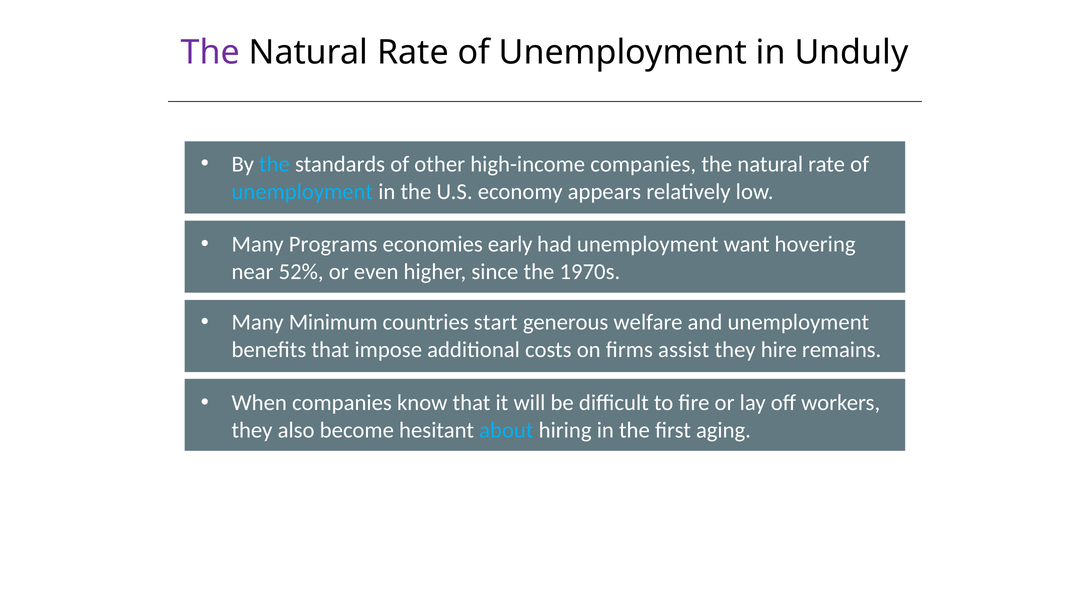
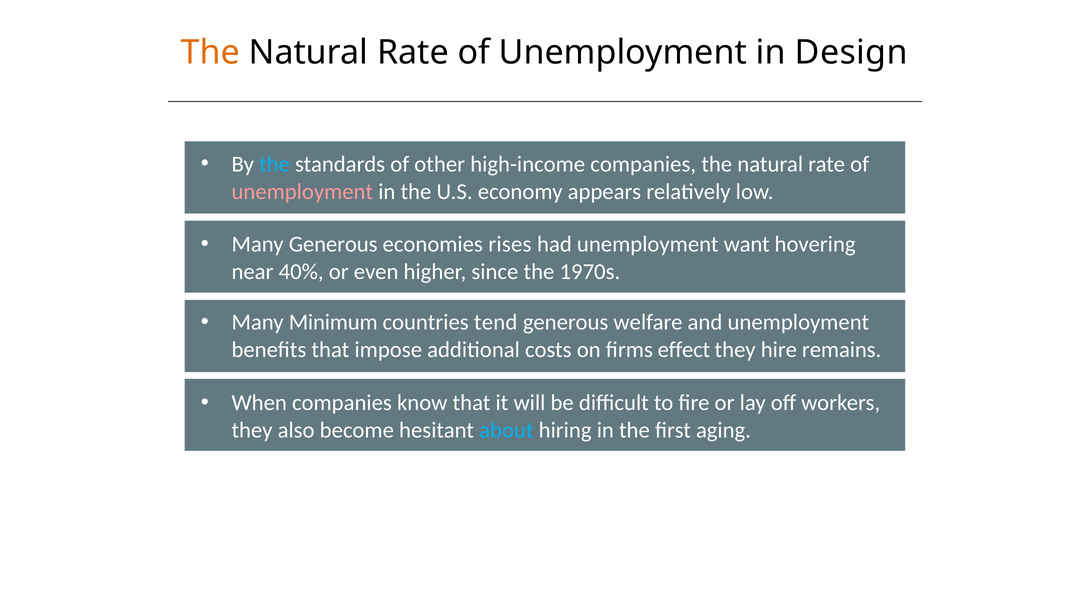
The colour: purple -> orange (210, 53)
Unduly: Unduly -> Design (851, 53)
unemployment colour: light blue -> pink (302, 192)
Many Programs: Programs -> Generous (333, 244)
early: early -> rises (510, 244)
52%: 52% -> 40% (301, 272)
start: start -> tend (496, 323)
assist: assist -> effect (684, 350)
